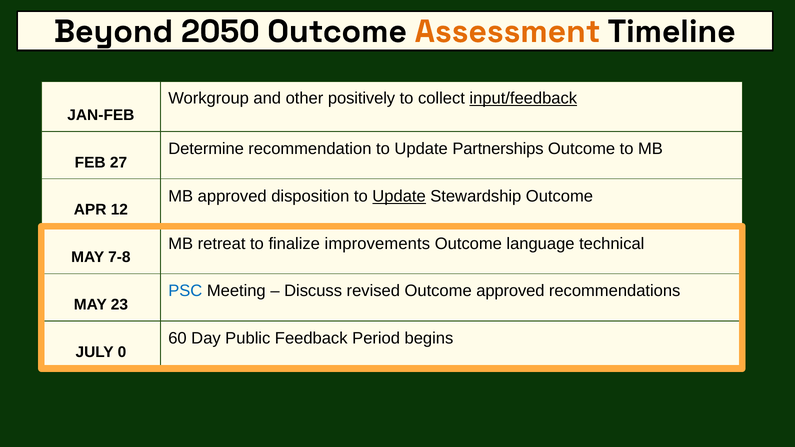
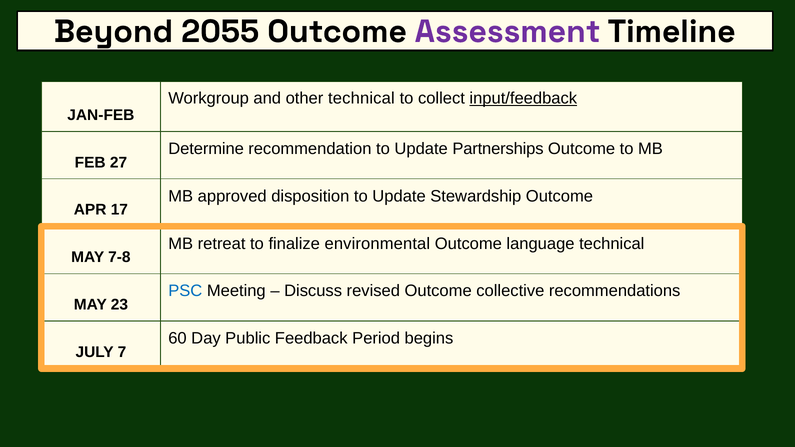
2050: 2050 -> 2055 (220, 31)
Assessment colour: orange -> purple (508, 31)
other positively: positively -> technical (361, 98)
Update underline: present -> none (399, 196)
12: 12 -> 17 (119, 210)
improvements: improvements -> environmental (377, 244)
Outcome approved: approved -> collective (510, 291)
0: 0 -> 7 (122, 352)
